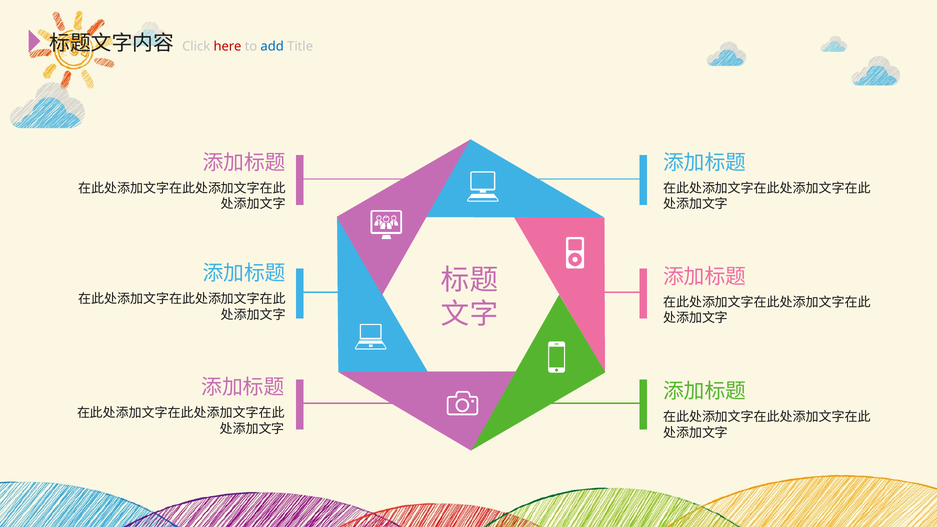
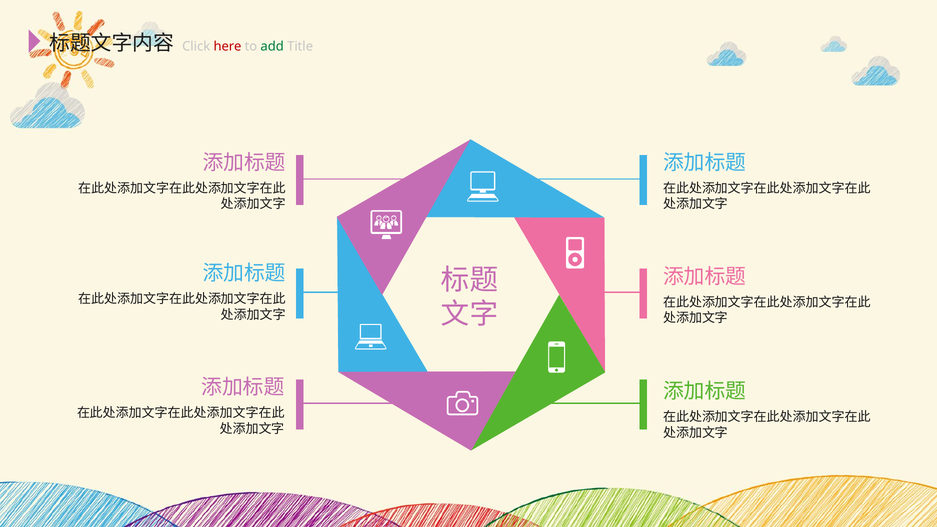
add colour: blue -> green (272, 47)
